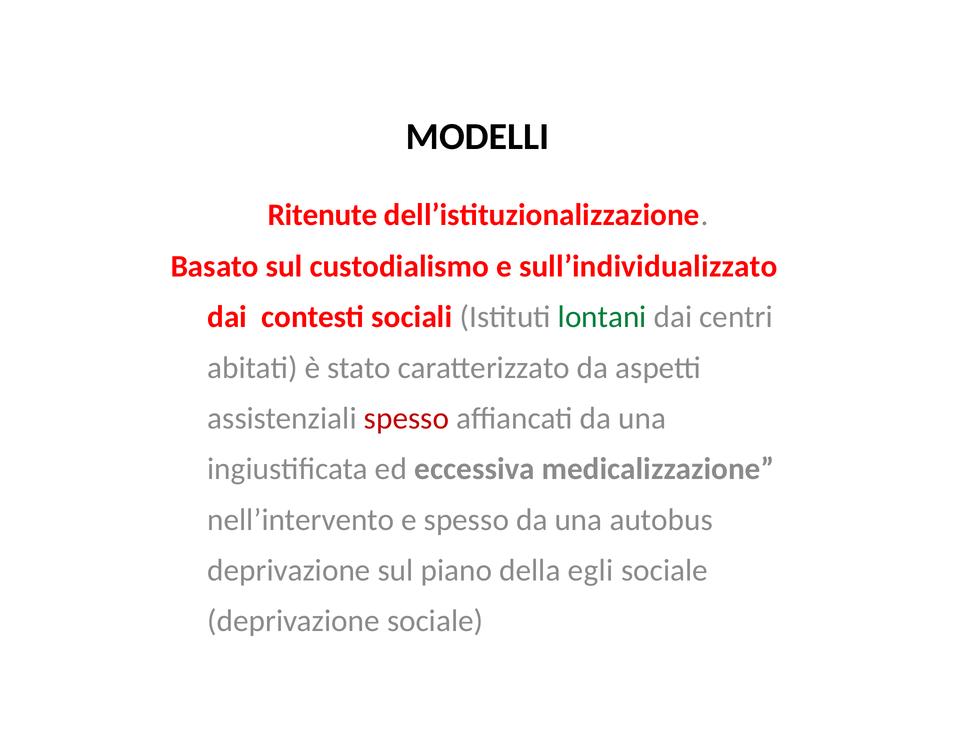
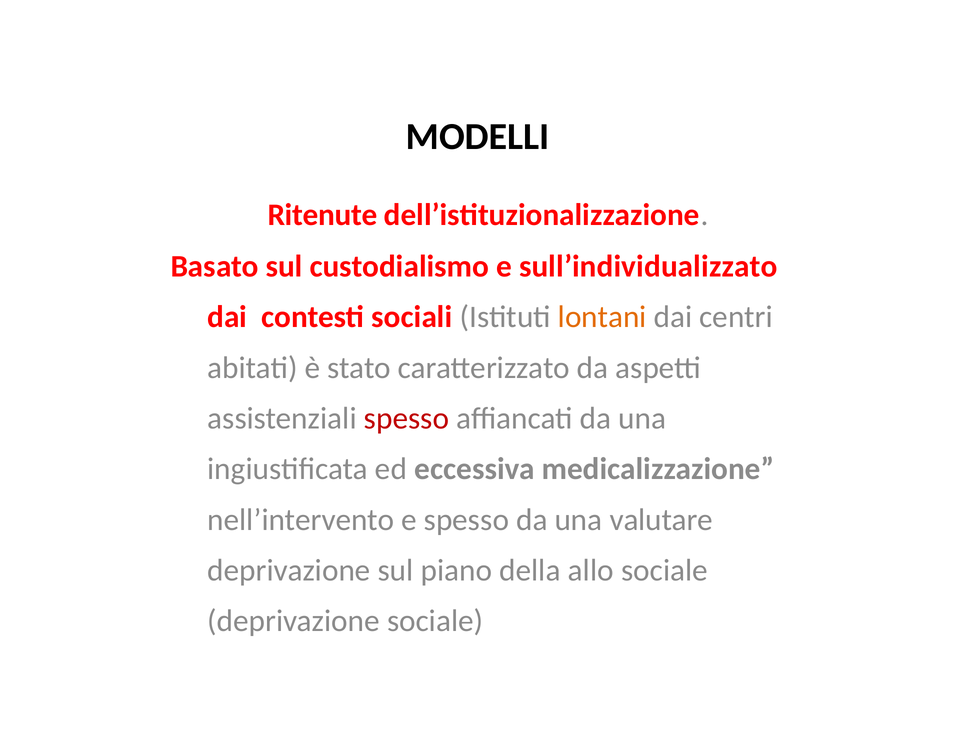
lontani colour: green -> orange (602, 317)
autobus: autobus -> valutare (661, 520)
egli: egli -> allo (591, 570)
